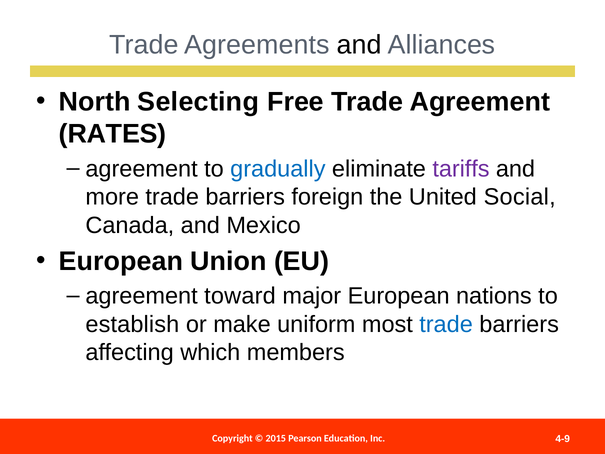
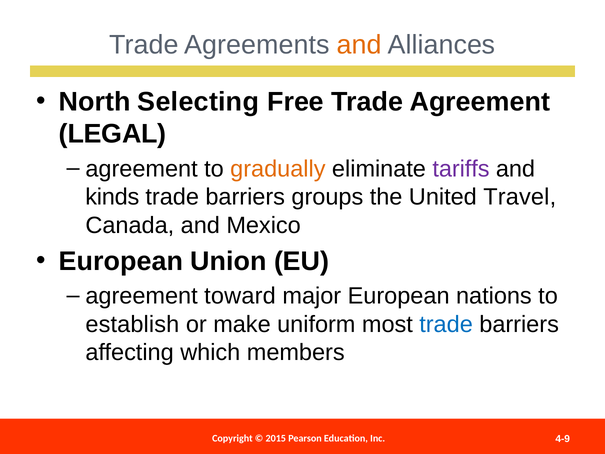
and colour: black -> orange (359, 45)
RATES: RATES -> LEGAL (113, 134)
gradually colour: blue -> orange (278, 169)
more: more -> kinds (112, 197)
foreign: foreign -> groups (327, 197)
Social: Social -> Travel (520, 197)
